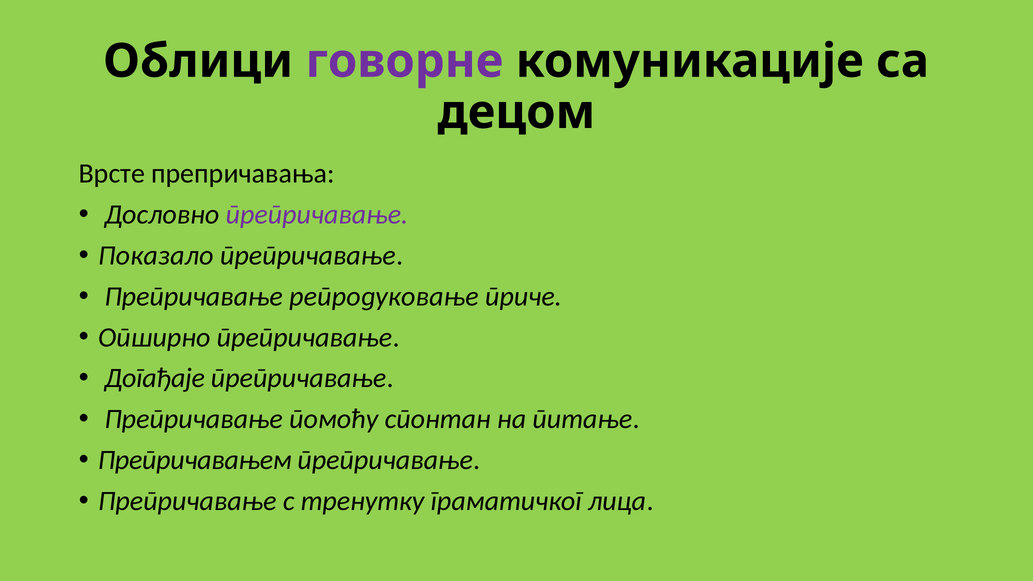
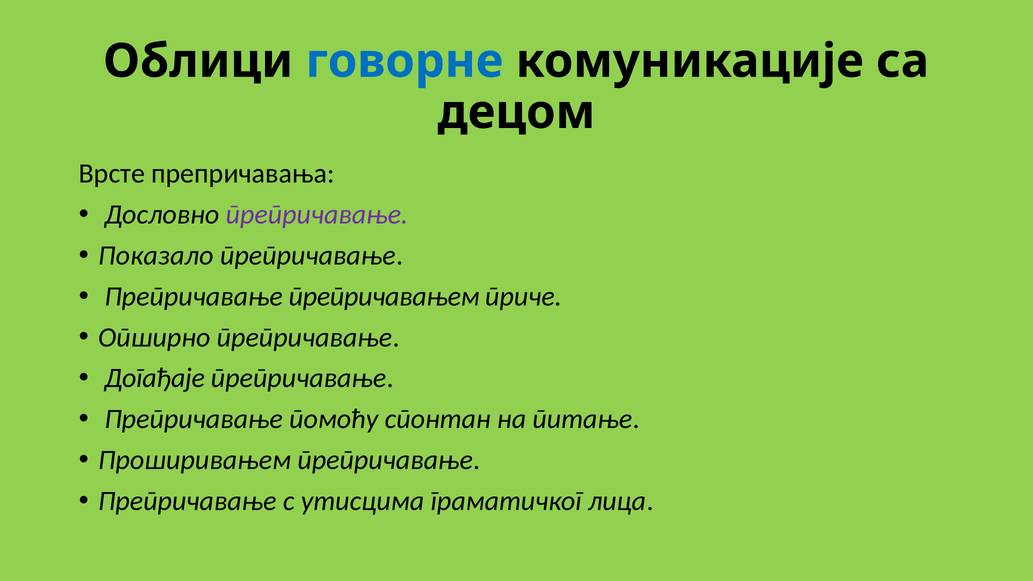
говорне colour: purple -> blue (404, 61)
репродуковање: репродуковање -> препричавањем (384, 296)
Препричавањем: Препричавањем -> Проширивањем (195, 460)
тренутку: тренутку -> утисцима (363, 501)
